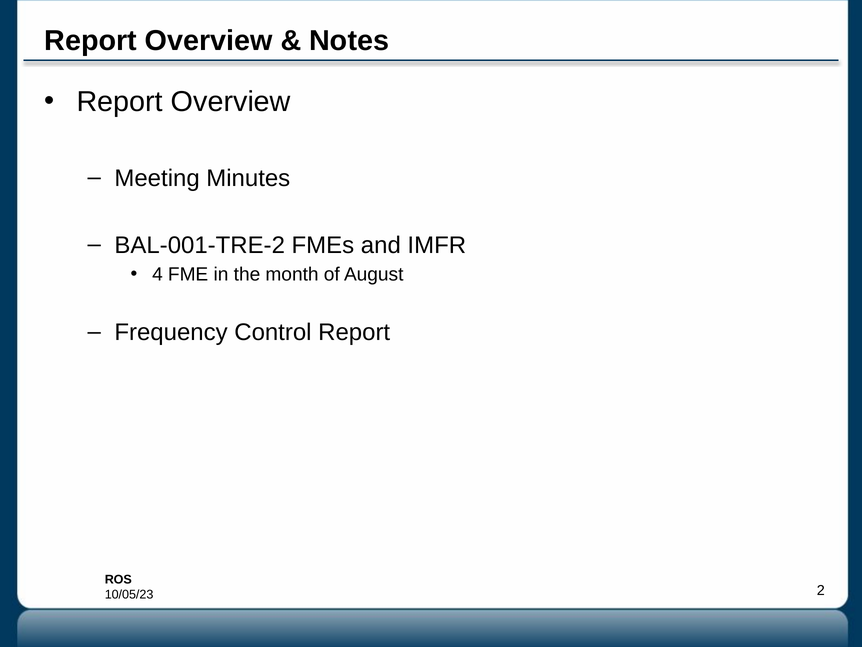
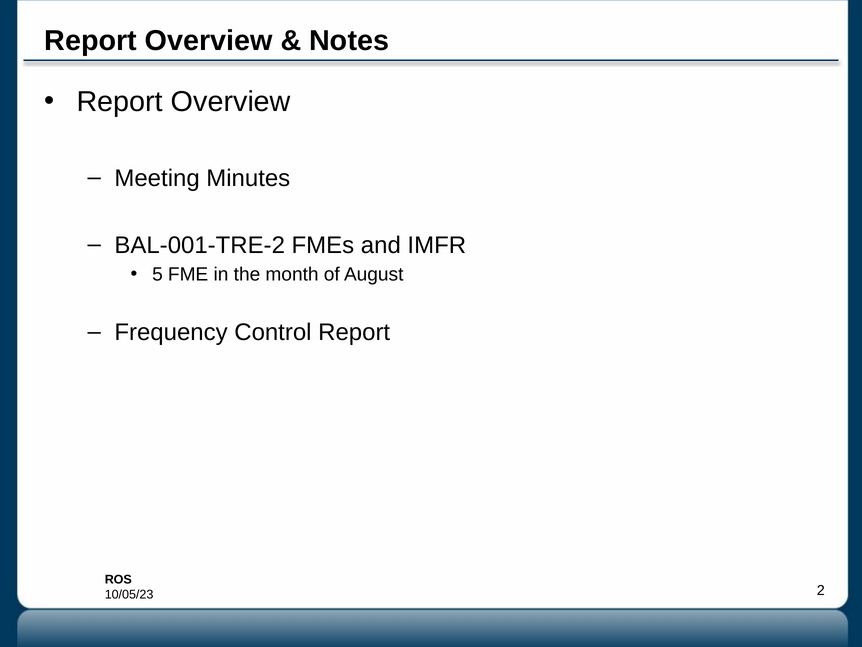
4: 4 -> 5 (157, 274)
